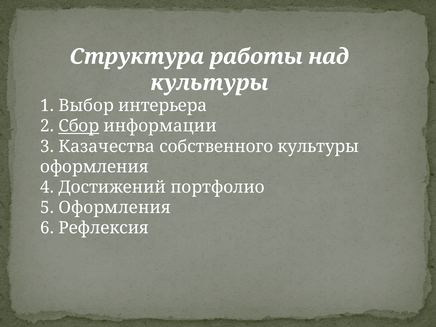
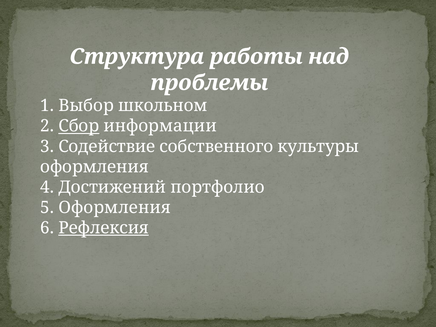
культуры: культуры -> проблемы (209, 83)
интерьера: интерьера -> школьном (163, 106)
Казачества: Казачества -> Содействие (107, 146)
Рефлексия underline: none -> present (104, 228)
